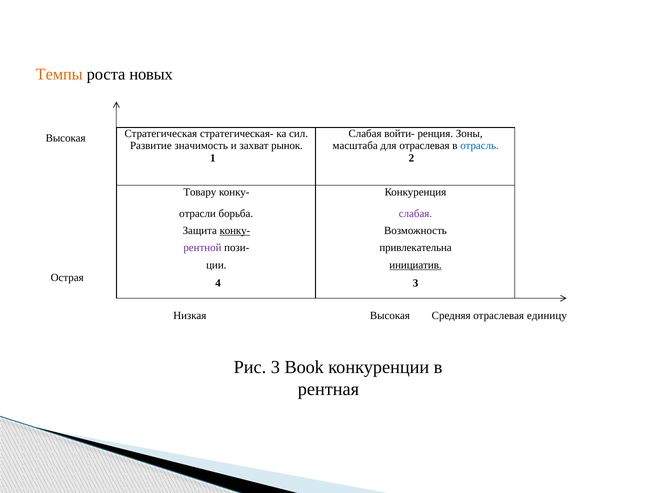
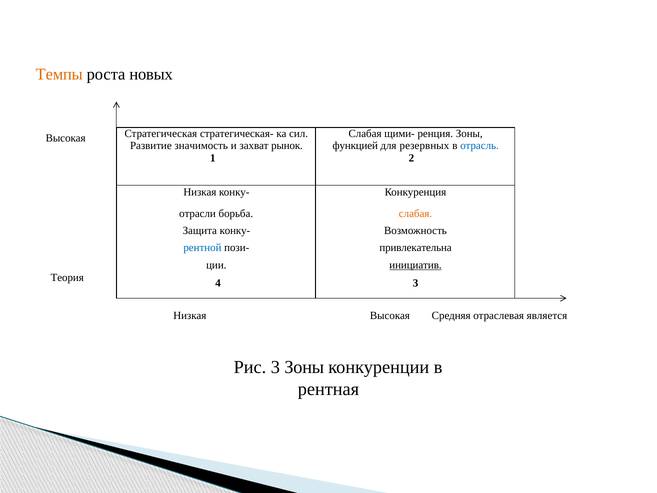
войти-: войти- -> щими- (400, 134)
масштаба: масштаба -> функцией (355, 146)
для отраслевая: отраслевая -> резервных (424, 146)
Товару: Товару -> Низкая (200, 192)
слабая colour: purple -> orange (415, 213)
конку- underline: present -> none (235, 231)
рентной colour: purple -> blue (202, 248)
Острая: Острая -> Теория (67, 278)
единицу: единицу -> является (547, 316)
3 Book: Book -> Зоны (304, 367)
